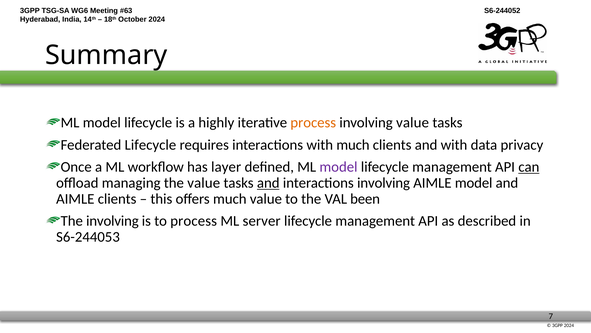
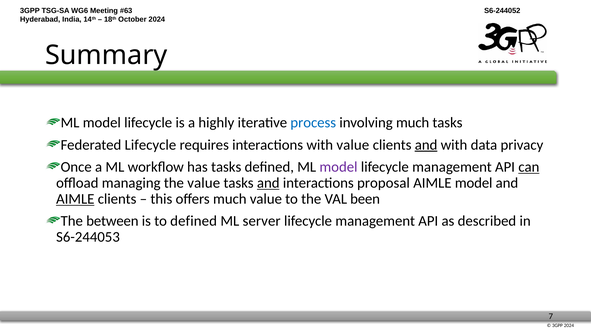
process colour: orange -> blue (313, 122)
involving value: value -> much (413, 122)
with much: much -> value (353, 145)
and underline: none -> present (426, 145)
has layer: layer -> tasks (226, 167)
interactions involving: involving -> proposal (383, 183)
AIMLE underline: none -> present (75, 199)
The involving: involving -> between (112, 221)
to process: process -> defined (194, 221)
